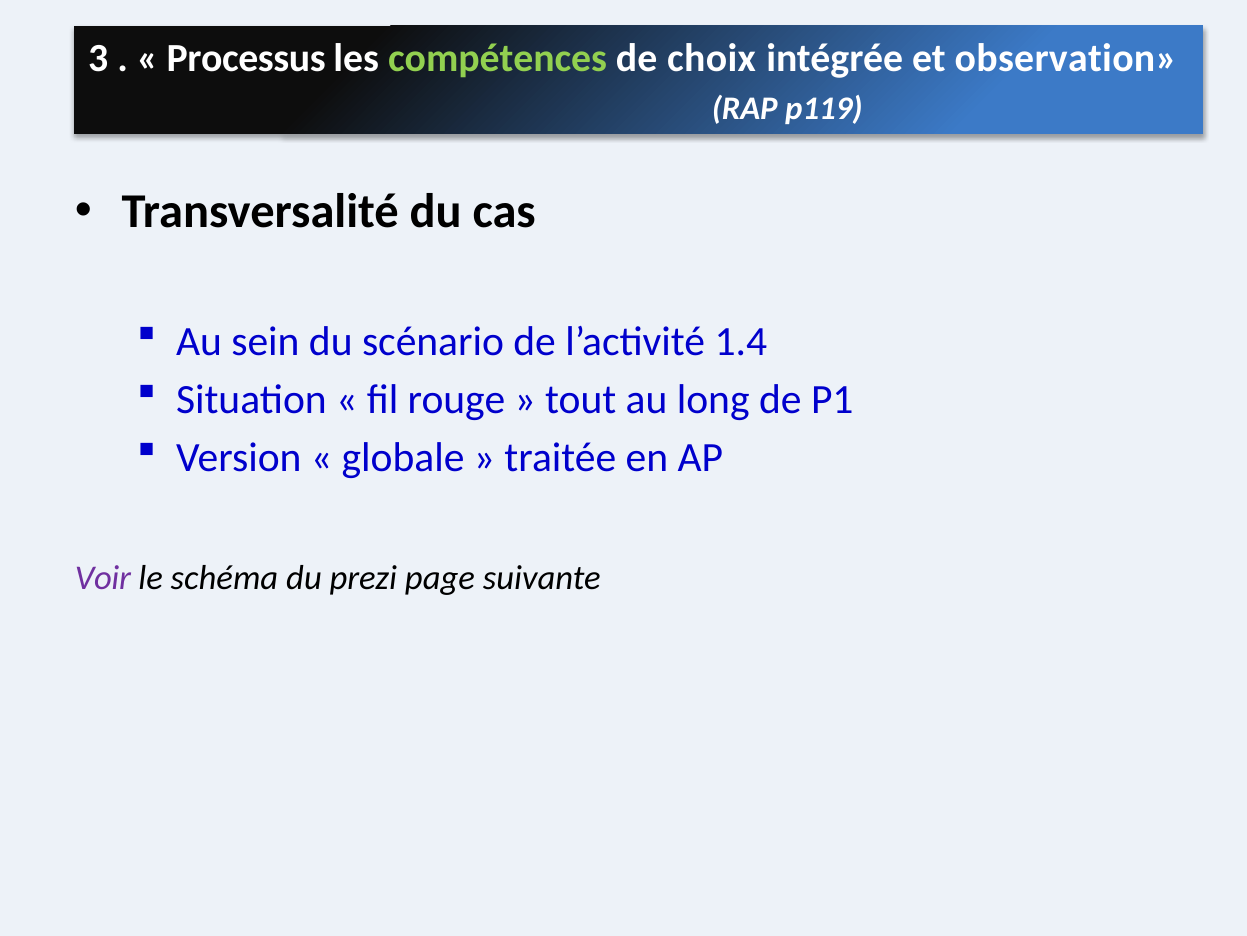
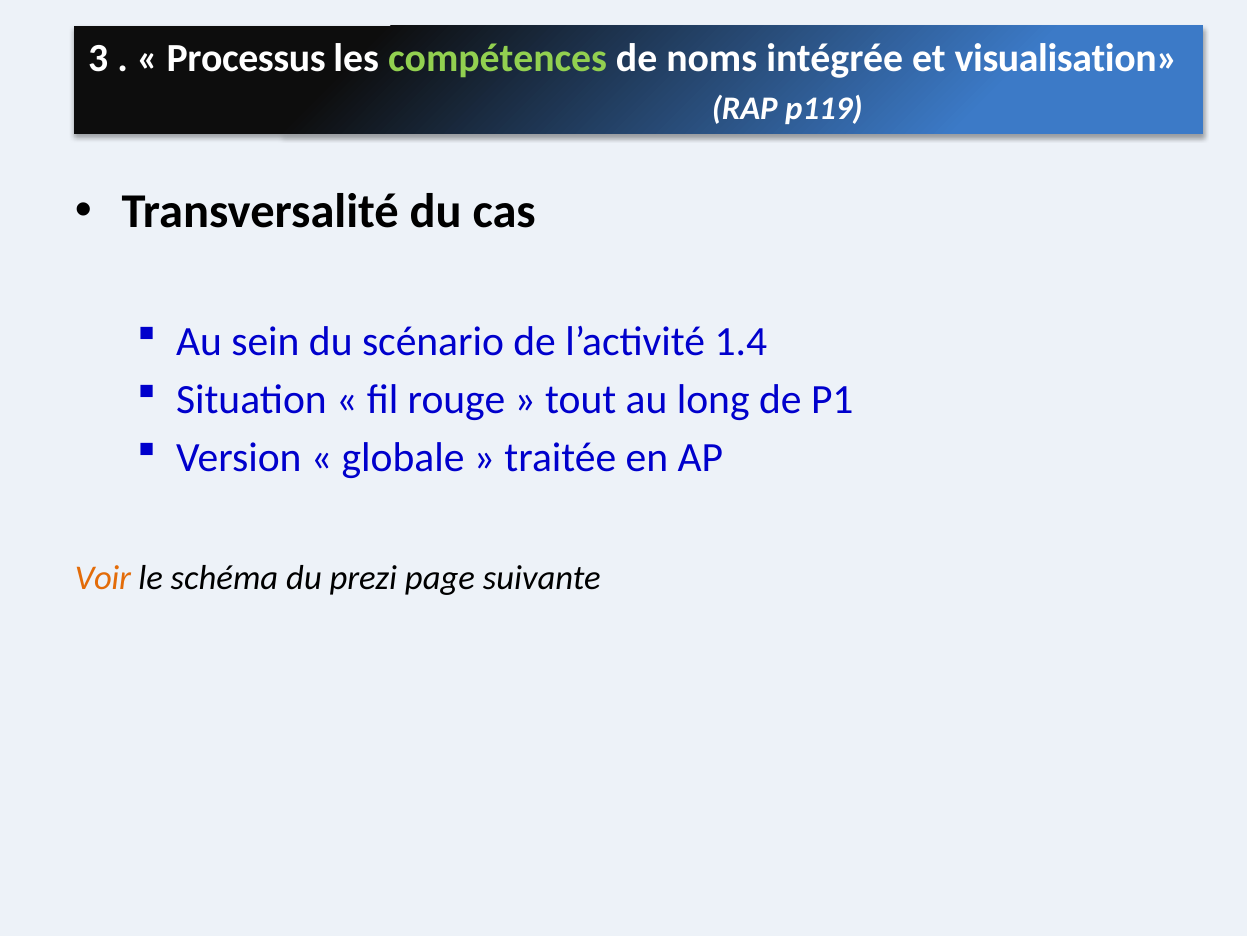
choix: choix -> noms (712, 59)
observation: observation -> visualisation (1066, 59)
Voir colour: purple -> orange (103, 578)
